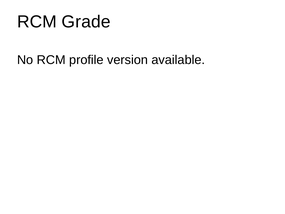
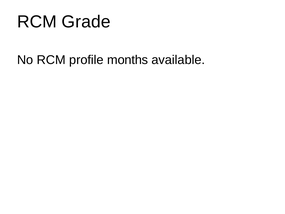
version: version -> months (128, 60)
